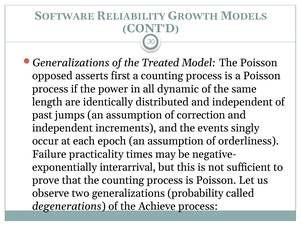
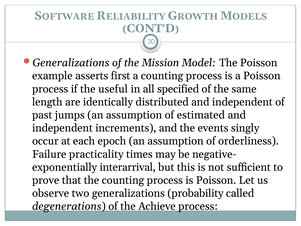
Treated: Treated -> Mission (160, 63)
opposed: opposed -> example (52, 76)
power: power -> useful (113, 89)
dynamic: dynamic -> specified (178, 89)
correction: correction -> estimated (201, 115)
